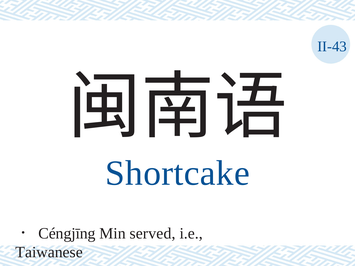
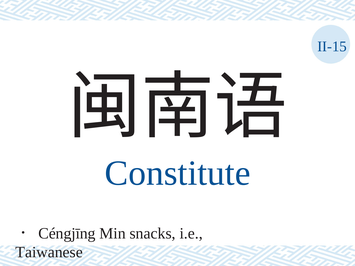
II-43: II-43 -> II-15 (332, 46)
Shortcake: Shortcake -> Constitute (178, 173)
served: served -> snacks (153, 234)
